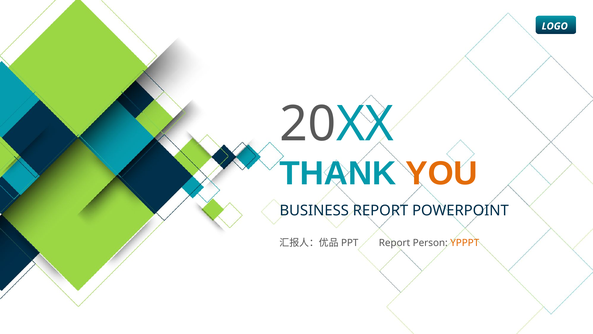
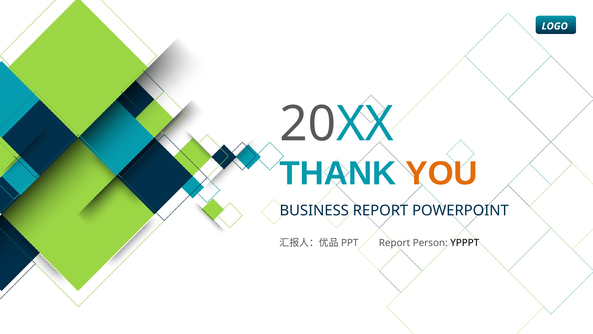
YPPPT colour: orange -> black (465, 243)
